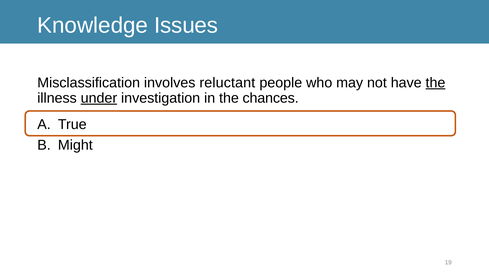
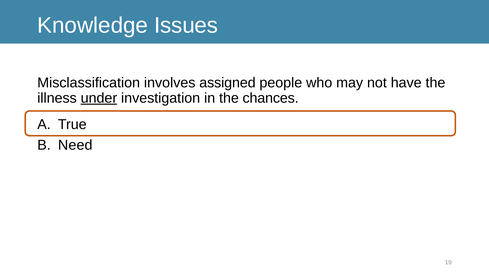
reluctant: reluctant -> assigned (227, 83)
the underline: present -> none (435, 83)
Might: Might -> Need (75, 145)
